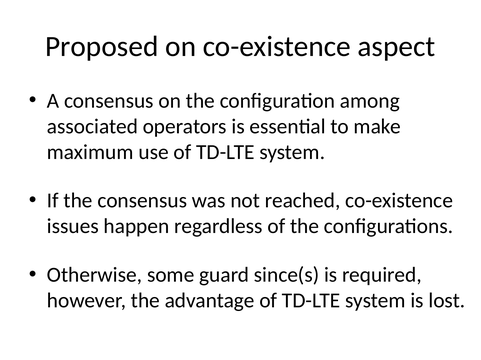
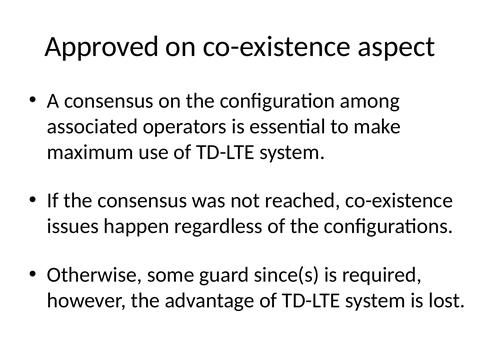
Proposed: Proposed -> Approved (102, 47)
